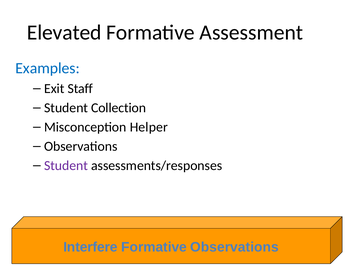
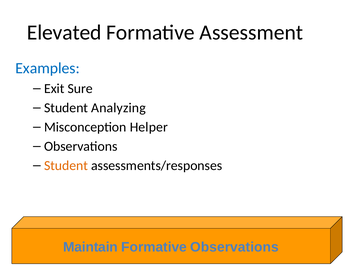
Staff: Staff -> Sure (80, 89)
Collection: Collection -> Analyzing (118, 108)
Student colour: purple -> orange (66, 166)
Interfere: Interfere -> Maintain (90, 247)
